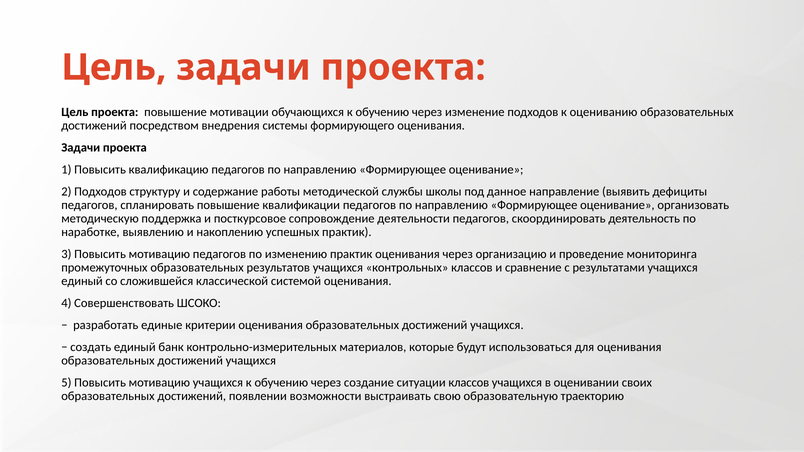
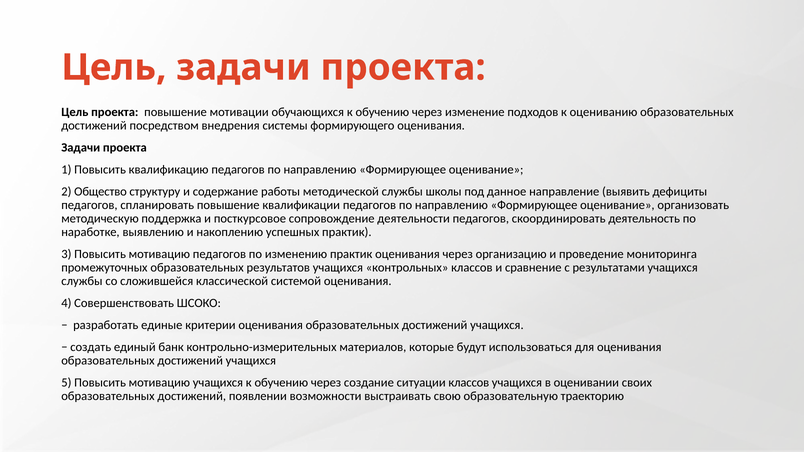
2 Подходов: Подходов -> Общество (100, 191)
единый: единый -> службы (82, 281)
